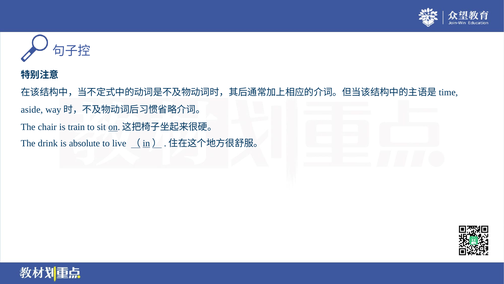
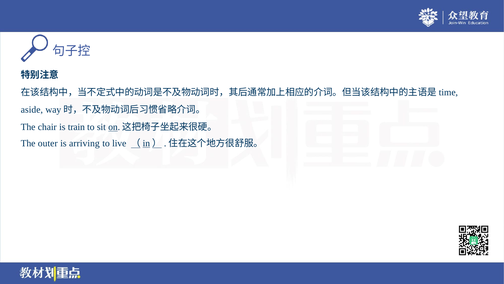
drink: drink -> outer (48, 143)
absolute: absolute -> arriving (84, 143)
